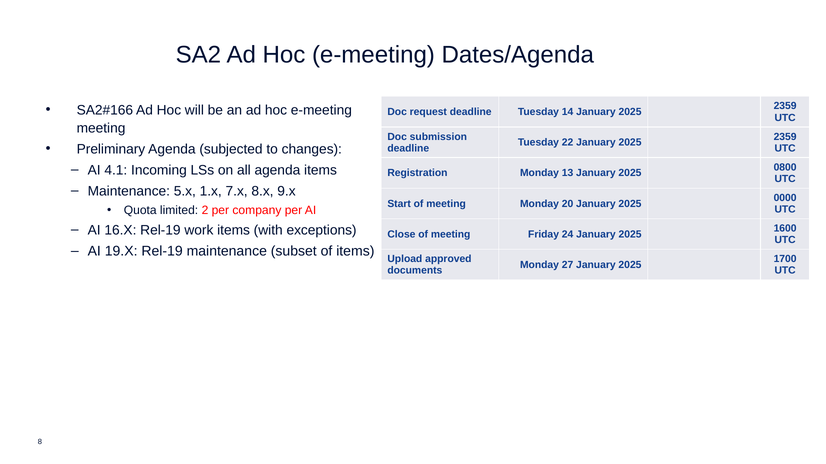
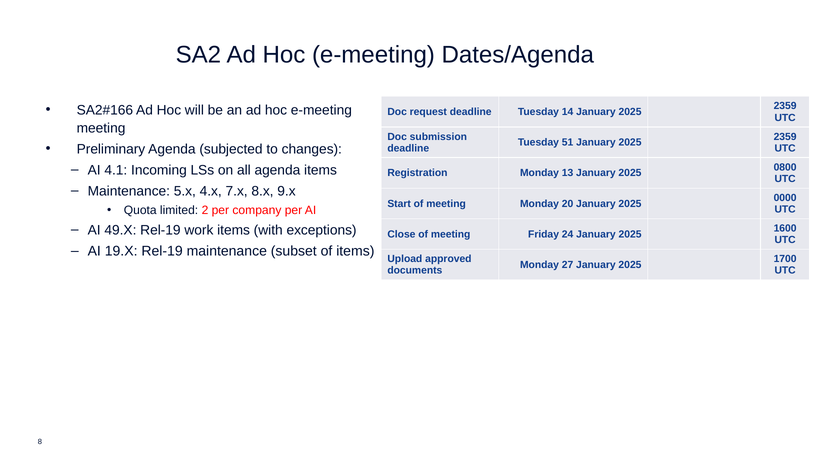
22: 22 -> 51 (568, 143)
1.x: 1.x -> 4.x (211, 191)
16.X: 16.X -> 49.X (120, 230)
